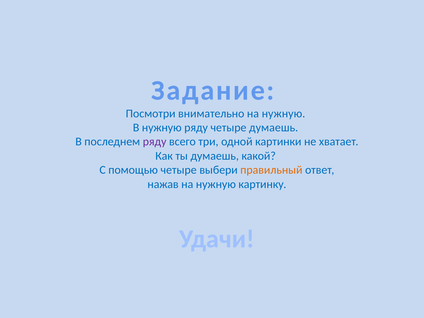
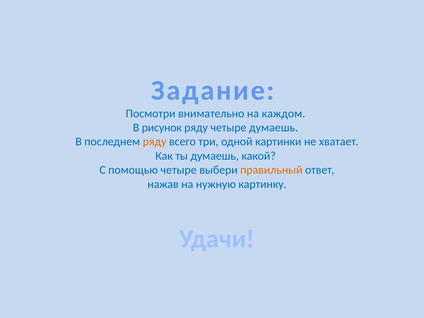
внимательно на нужную: нужную -> каждом (284, 113)
В нужную: нужную -> рисунок (162, 128)
ряду colour: purple -> orange (155, 142)
